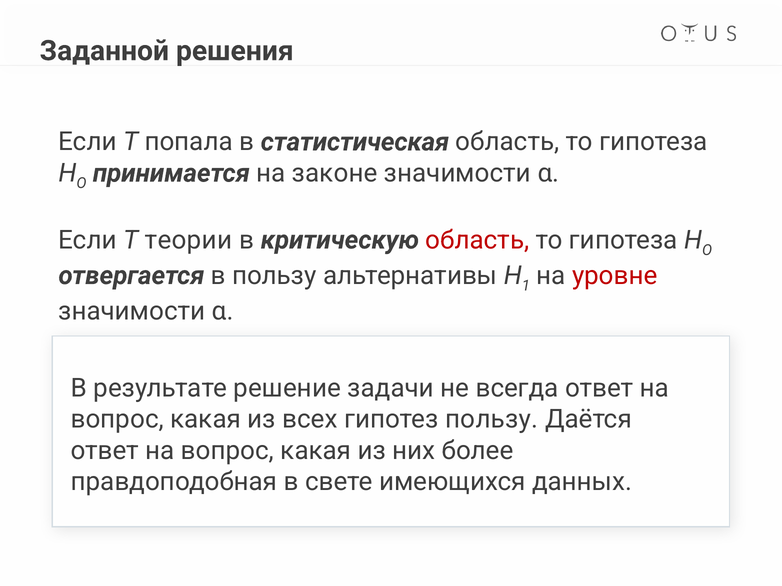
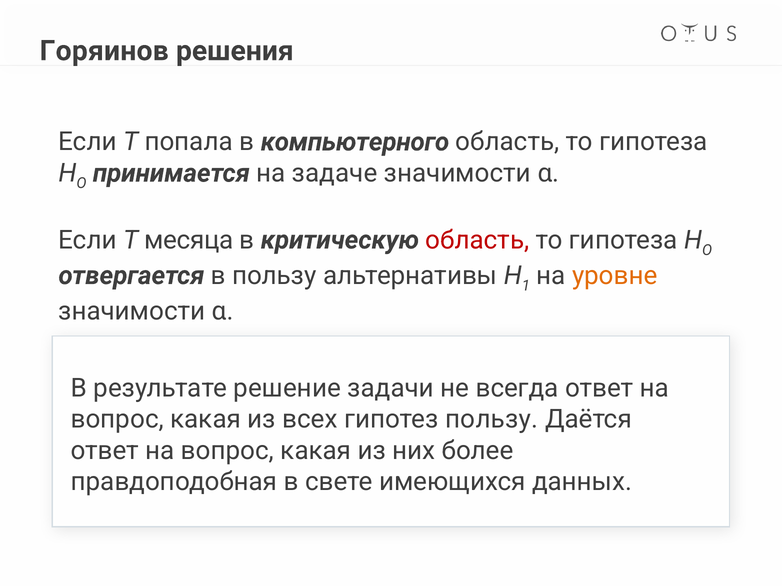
Заданной: Заданной -> Горяинов (104, 51)
статистическая: статистическая -> компьютерного (355, 142)
законе: законе -> задаче (335, 173)
теории: теории -> месяца (189, 240)
уровне colour: red -> orange (615, 276)
